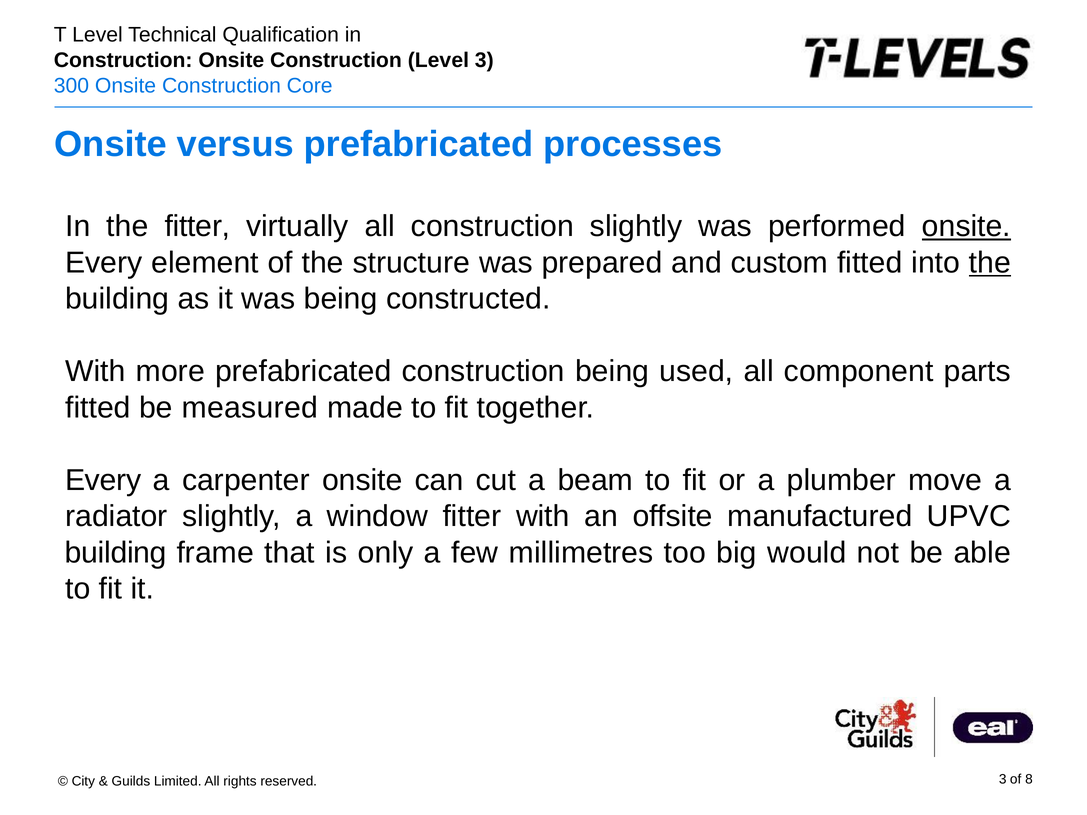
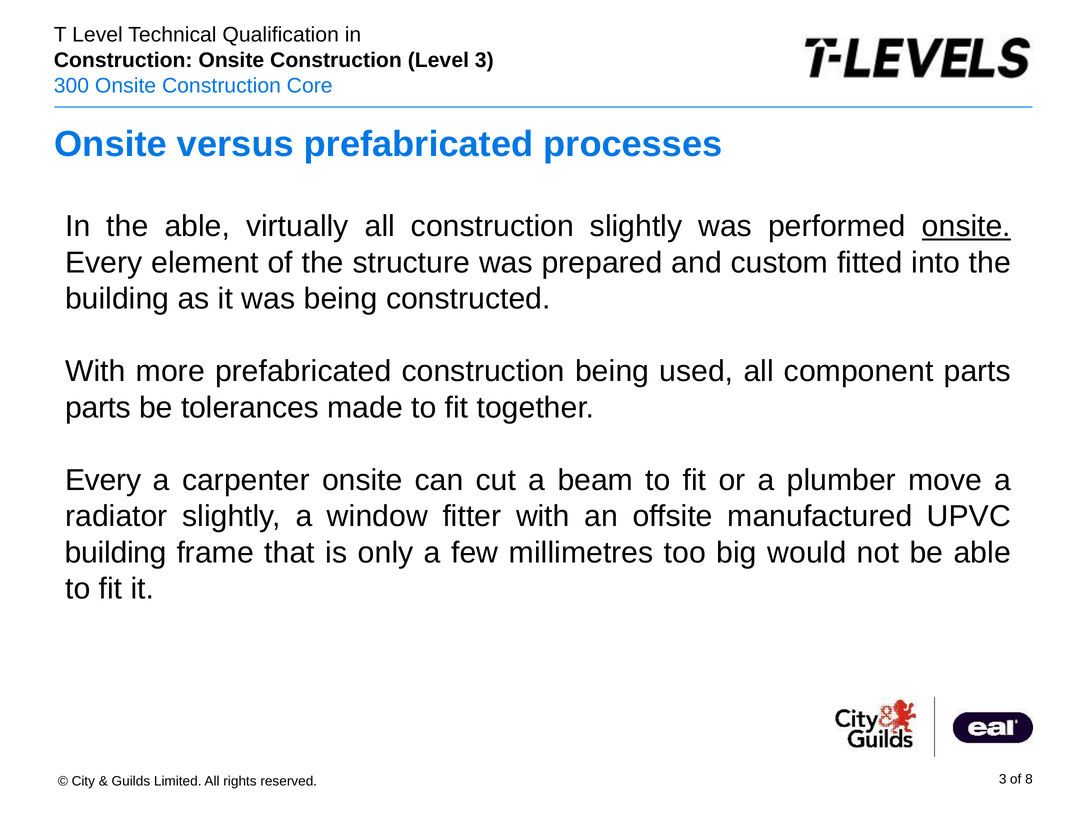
the fitter: fitter -> able (197, 227)
the underline: present -> none (990, 263)
fitted: fitted -> parts (98, 408)
measured: measured -> tolerances (250, 408)
